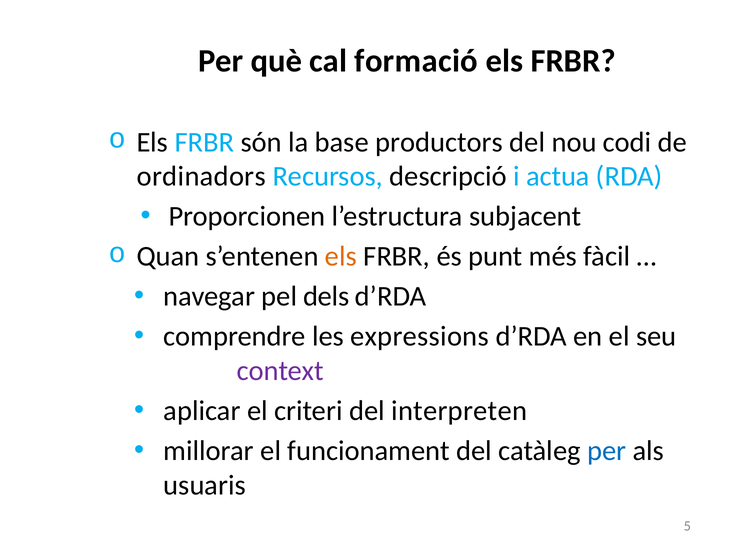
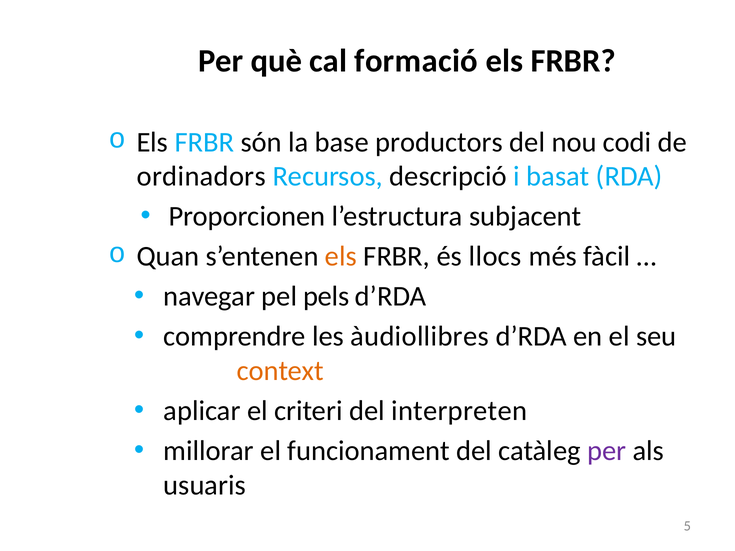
actua: actua -> basat (558, 176)
punt: punt -> llocs (495, 257)
dels: dels -> pels (326, 297)
expressions: expressions -> àudiollibres (420, 337)
context colour: purple -> orange (280, 371)
per colour: blue -> purple (607, 451)
